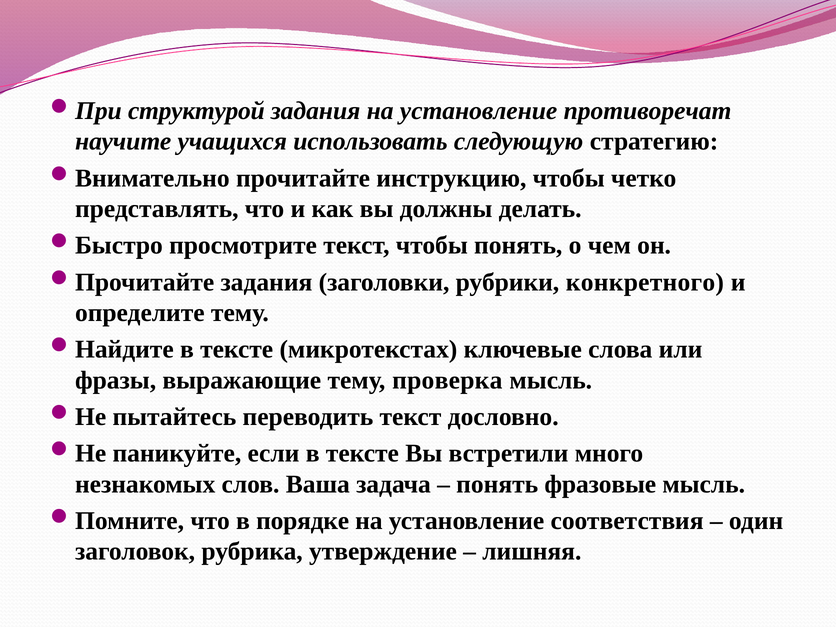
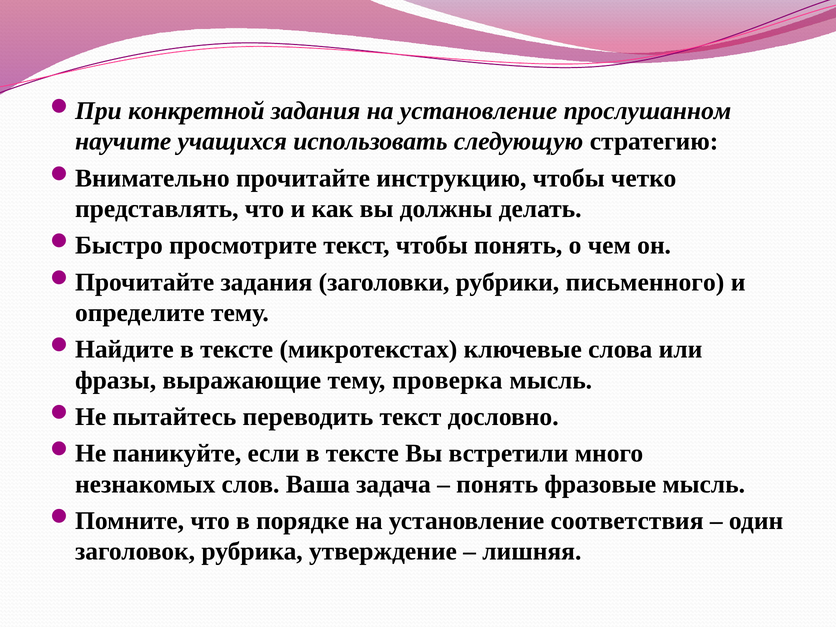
структурой: структурой -> конкретной (196, 111)
противоречат: противоречат -> прослушанном (647, 111)
конкретного: конкретного -> письменного (645, 282)
